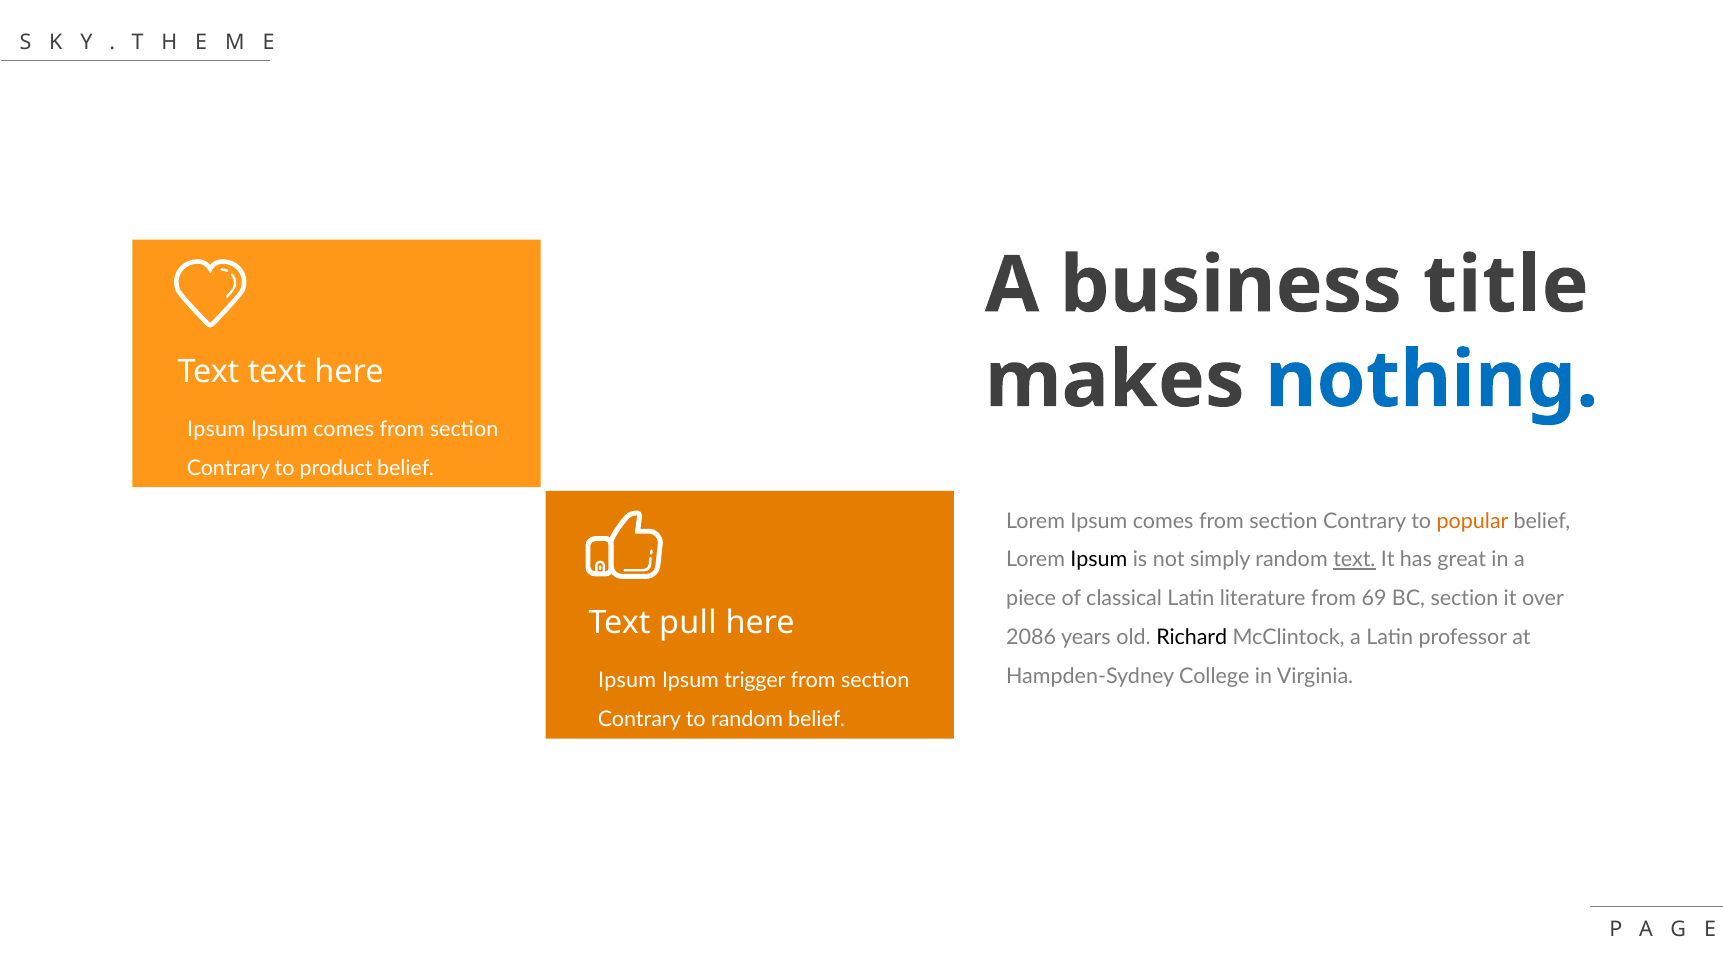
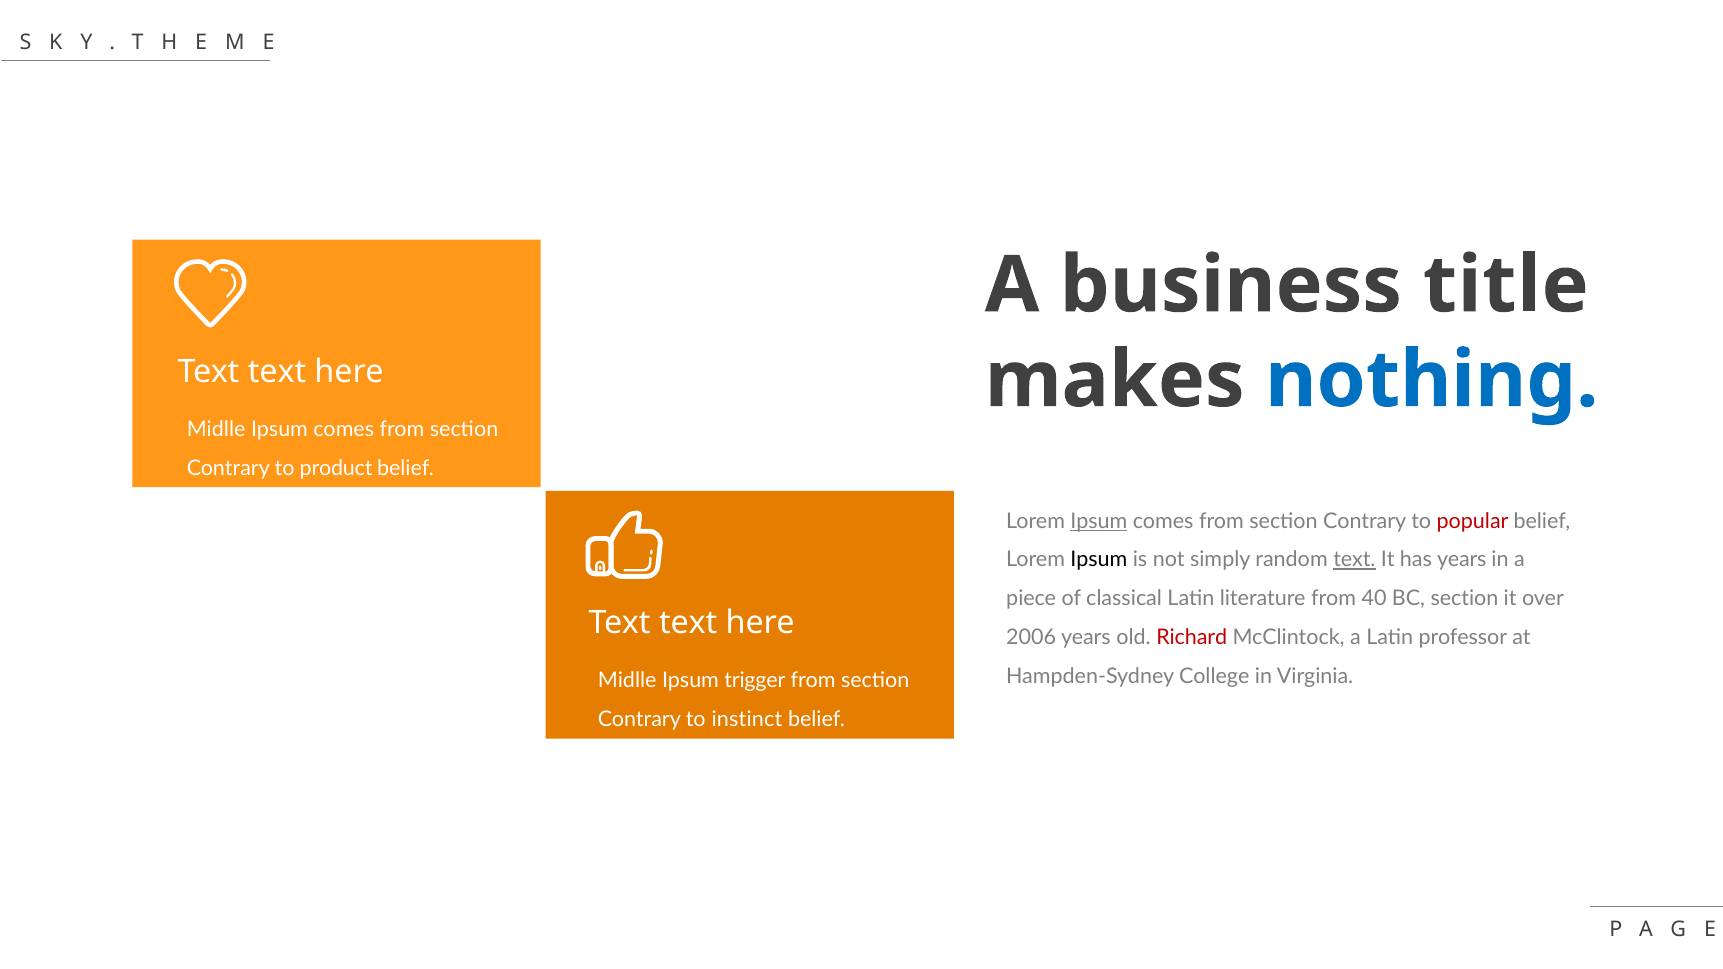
Ipsum: Ipsum -> Midlle (216, 430)
Ipsum underline: none -> present (1099, 521)
popular colour: orange -> red (1473, 521)
has great: great -> years (1462, 560)
69: 69 -> 40 (1374, 599)
pull: pull -> text (688, 623)
2086: 2086 -> 2006 (1031, 637)
Richard colour: black -> red (1192, 637)
Ipsum: Ipsum -> Midlle (627, 681)
to random: random -> instinct (747, 720)
